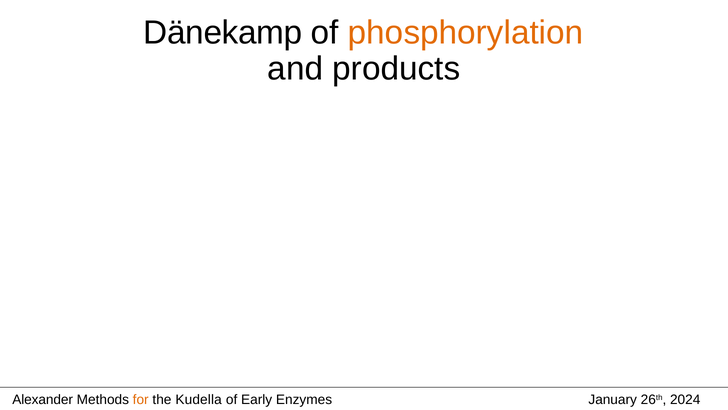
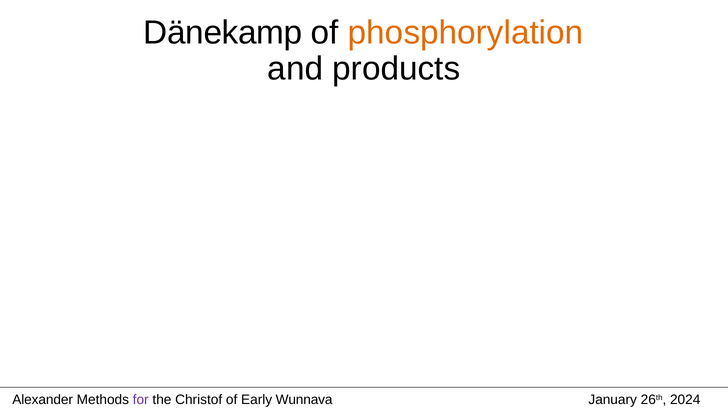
for colour: orange -> purple (141, 399)
Kudella: Kudella -> Christof (199, 399)
Enzymes: Enzymes -> Wunnava (304, 399)
